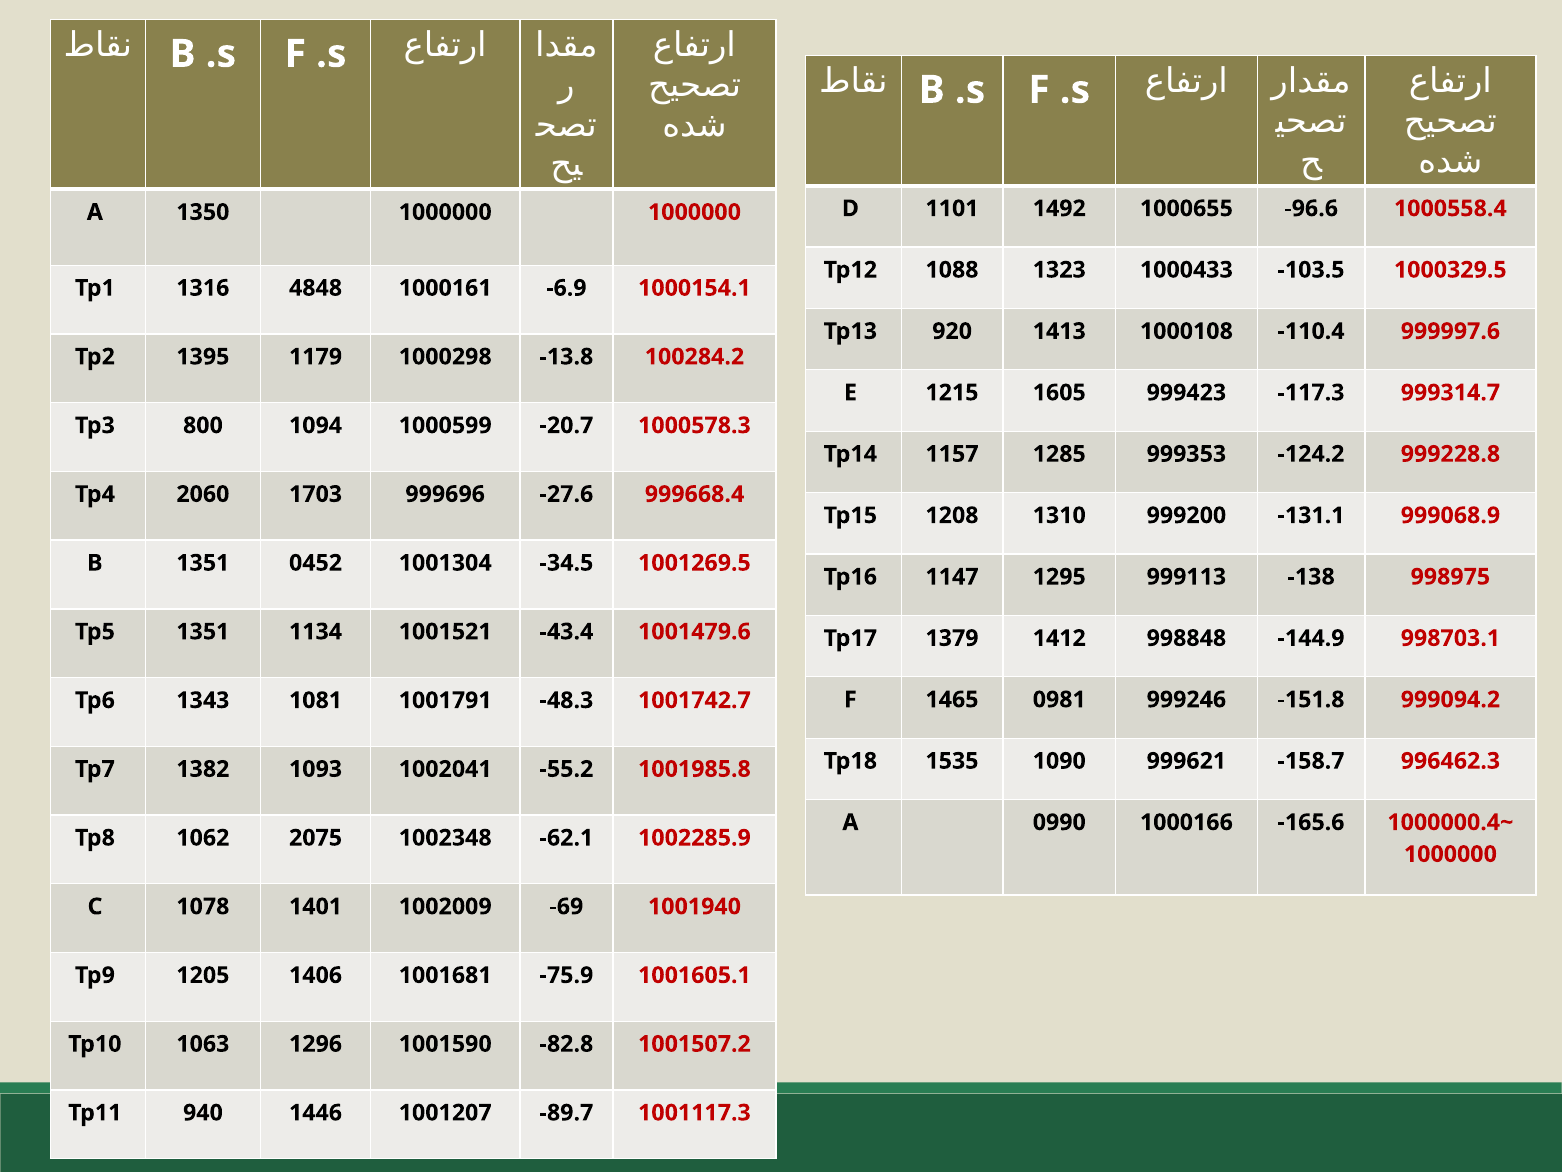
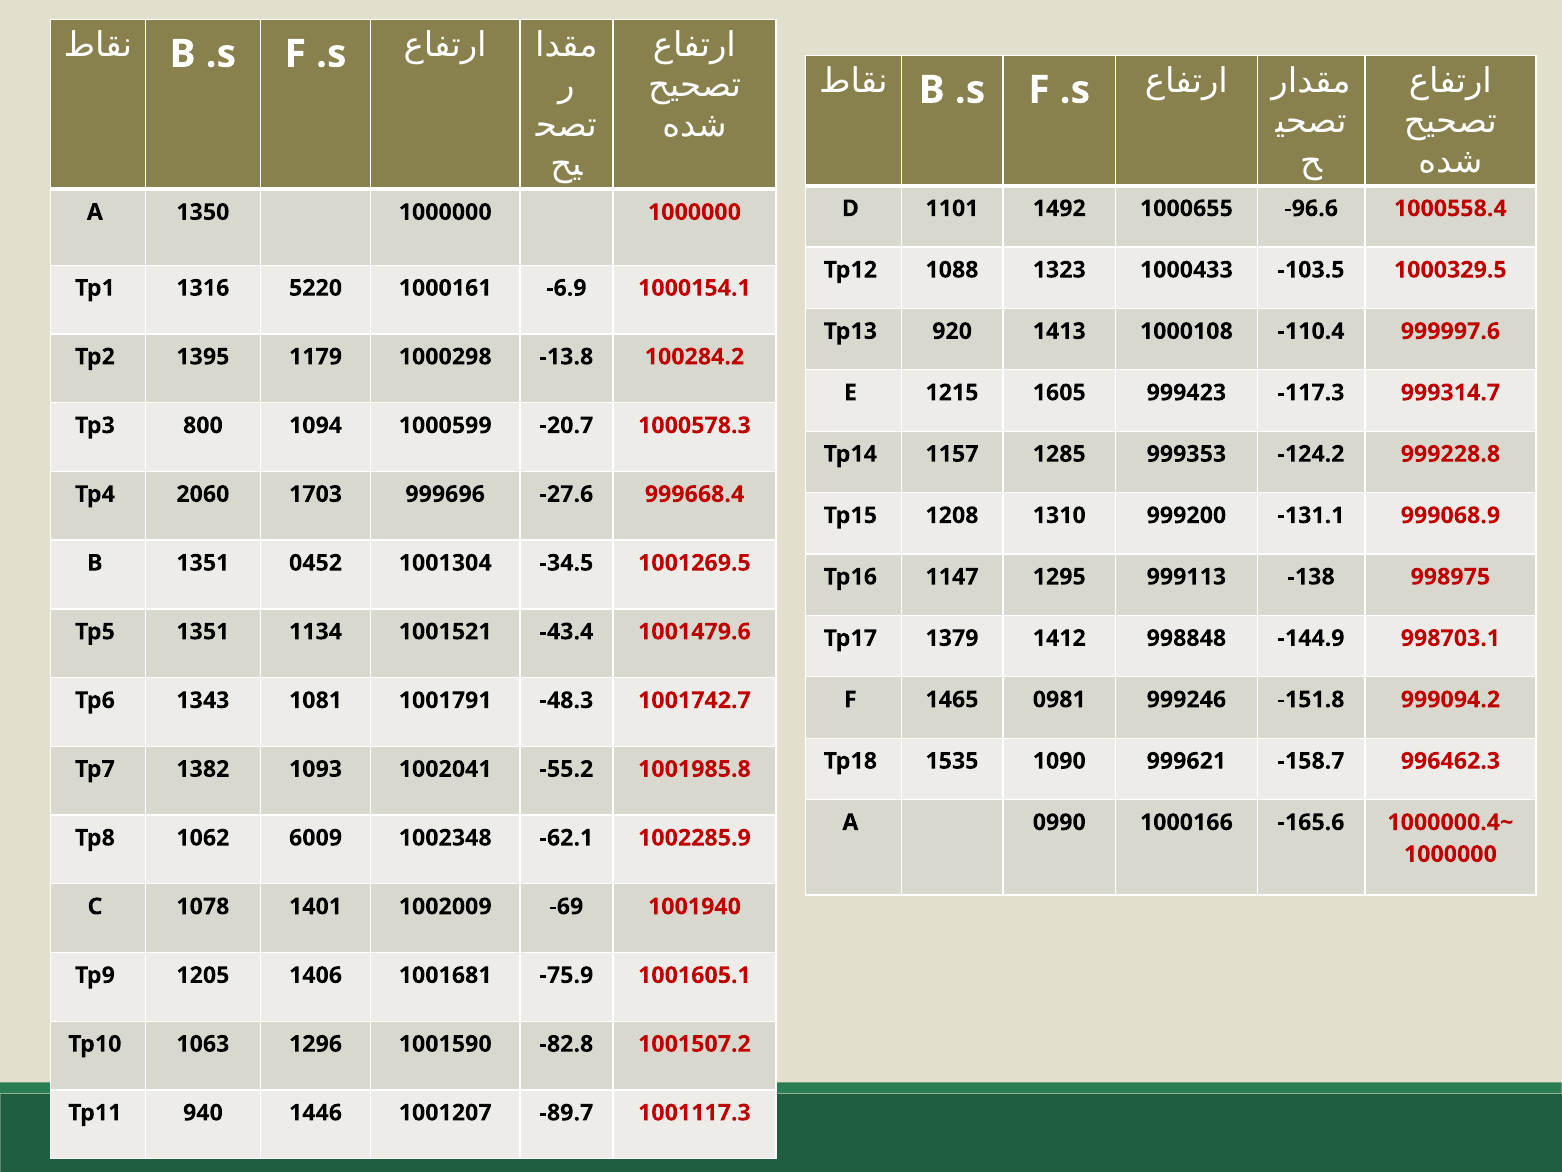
4848: 4848 -> 5220 (316, 288)
2075: 2075 -> 6009 (316, 838)
